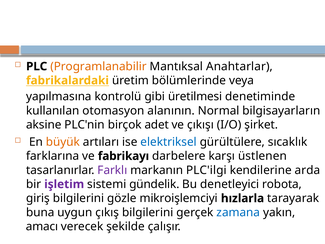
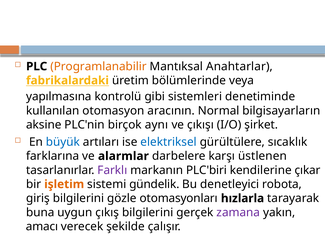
üretilmesi: üretilmesi -> sistemleri (195, 96)
alanının: alanının -> aracının (171, 111)
adet: adet -> aynı (157, 125)
büyük colour: orange -> blue (63, 142)
fabrikayı: fabrikayı -> alarmlar (123, 156)
PLC'ilgi: PLC'ilgi -> PLC'biri (207, 170)
arda: arda -> çıkar (308, 170)
işletim colour: purple -> orange (64, 184)
mikroişlemciyi: mikroişlemciyi -> otomasyonları (179, 198)
zamana colour: blue -> purple (238, 212)
